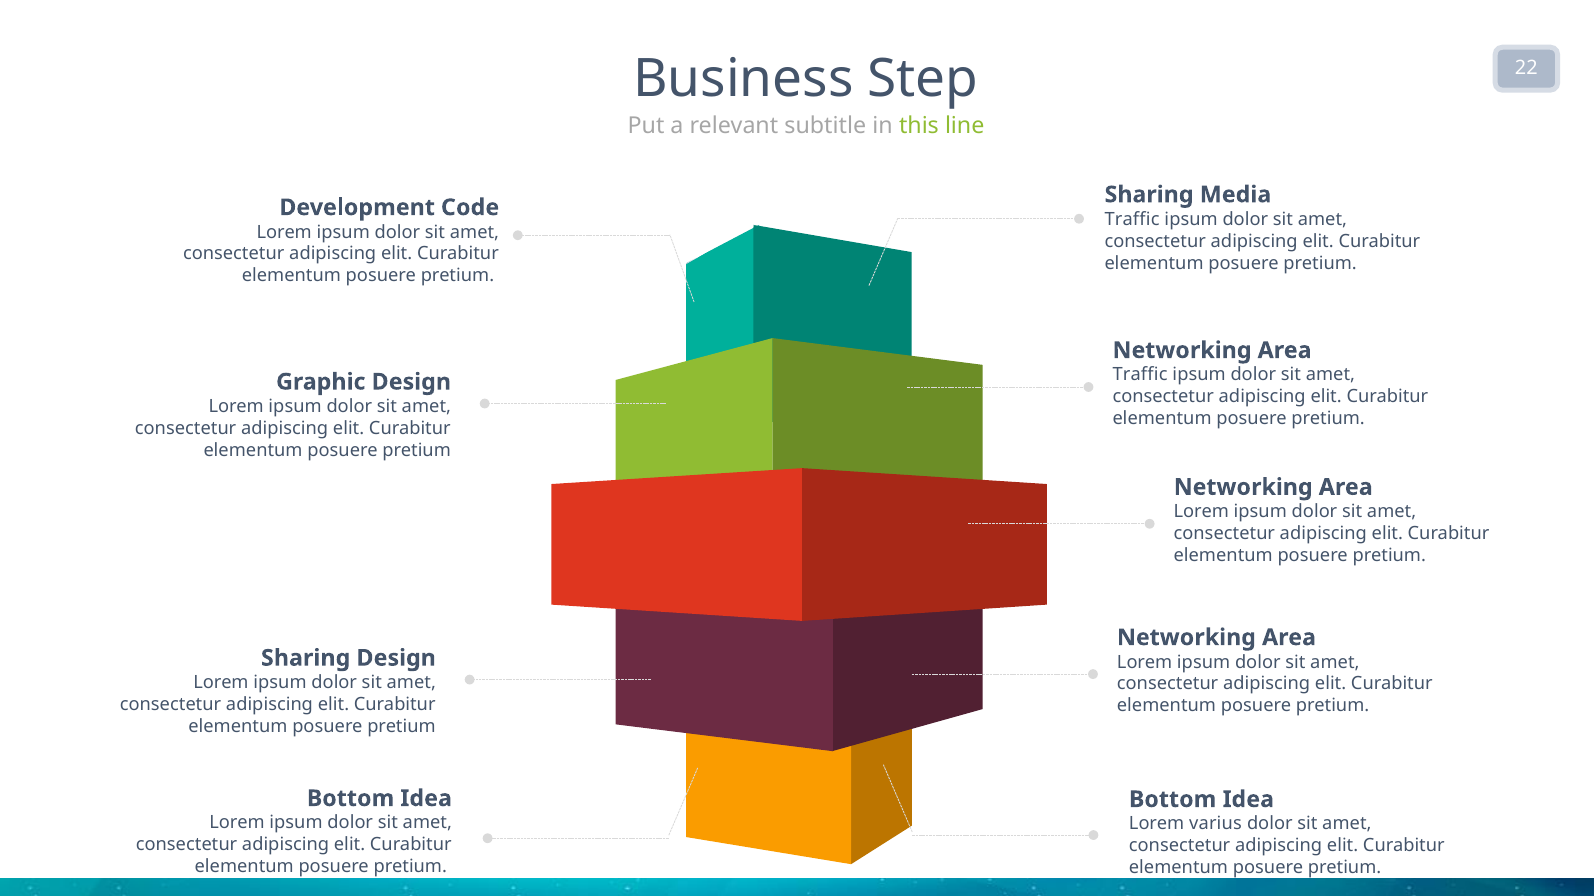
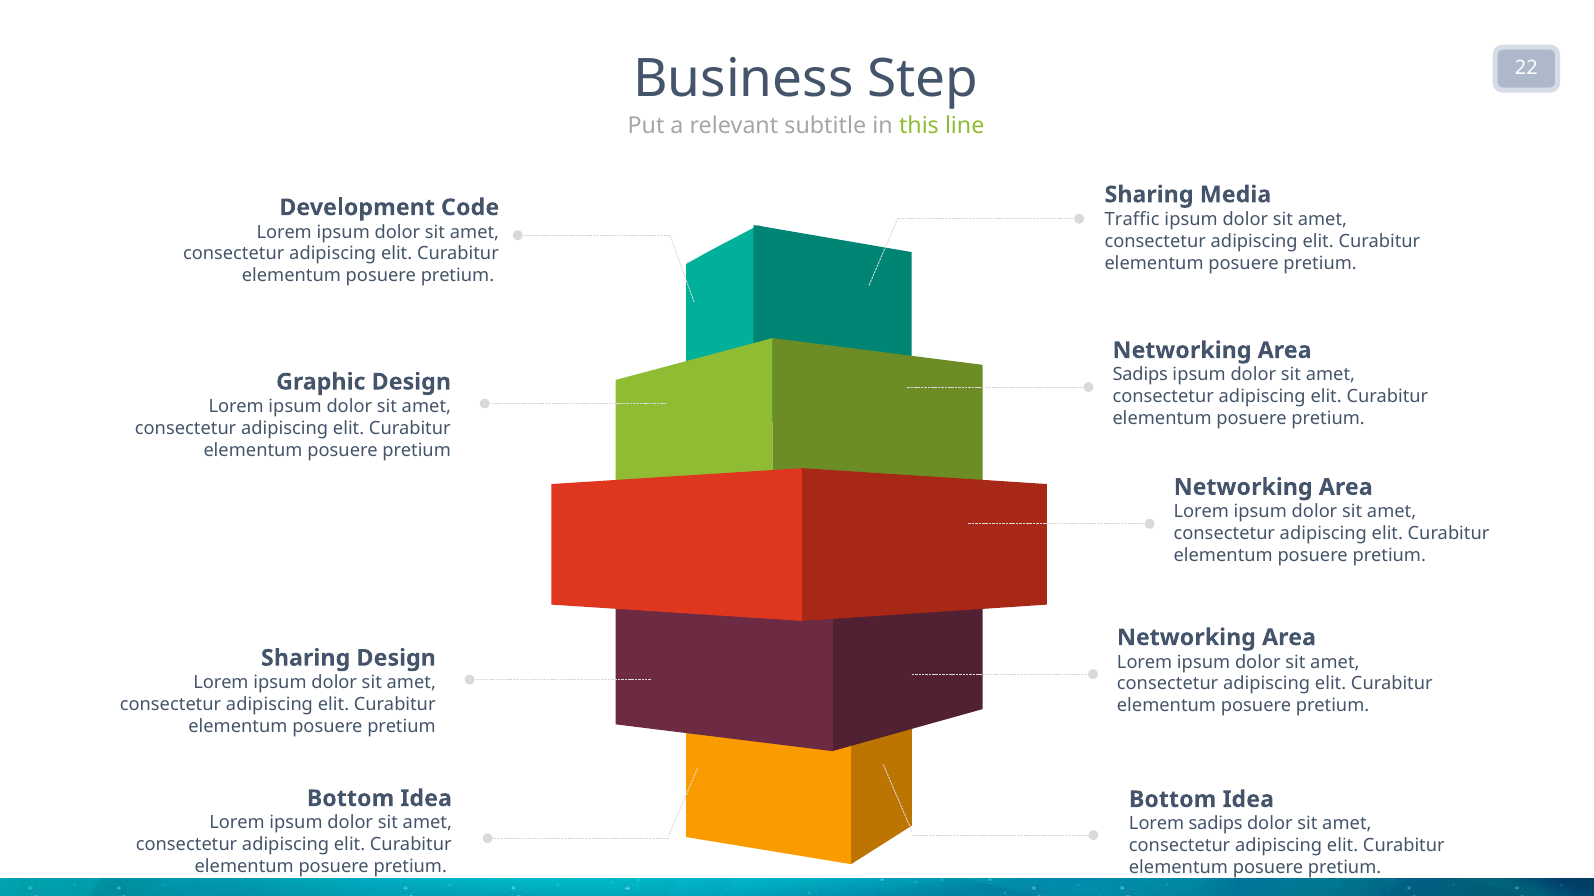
Traffic: Traffic -> Sadips (1140, 375)
Lorem varius: varius -> sadips (1216, 825)
